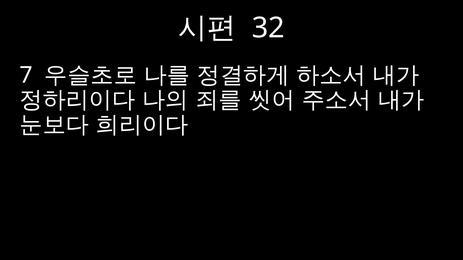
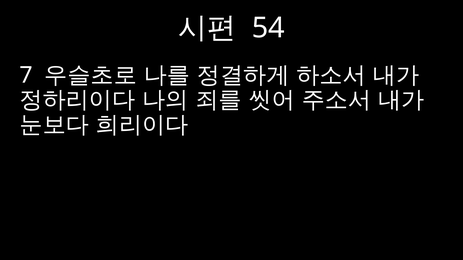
32: 32 -> 54 (268, 28)
